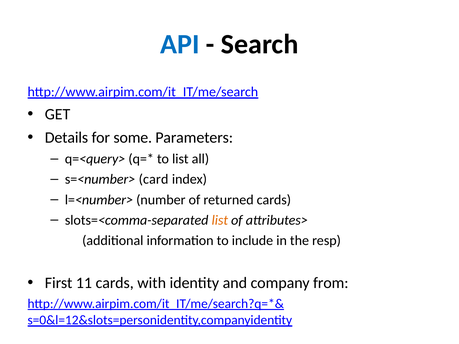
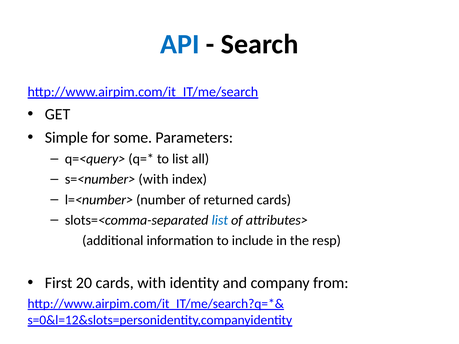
Details: Details -> Simple (66, 138)
s=<number> card: card -> with (154, 179)
list colour: orange -> blue (220, 220)
11: 11 -> 20 (84, 283)
